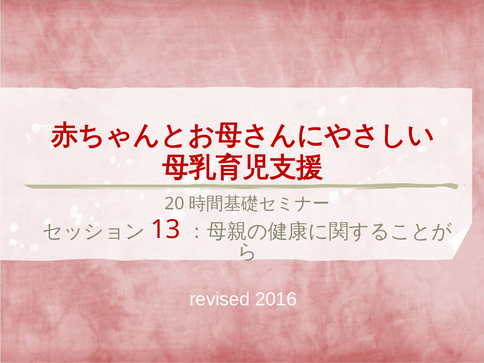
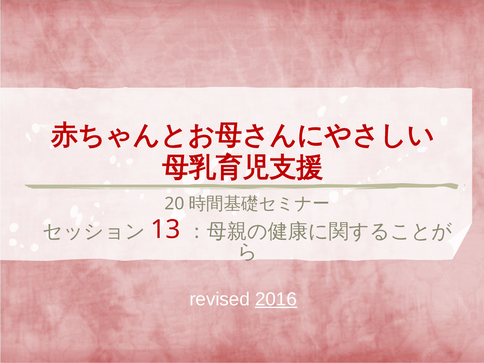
2016 underline: none -> present (276, 299)
